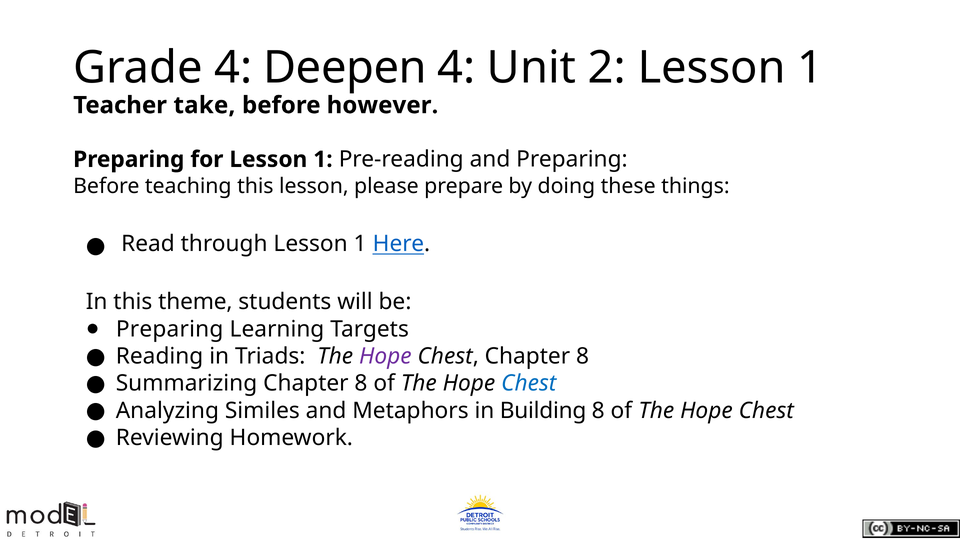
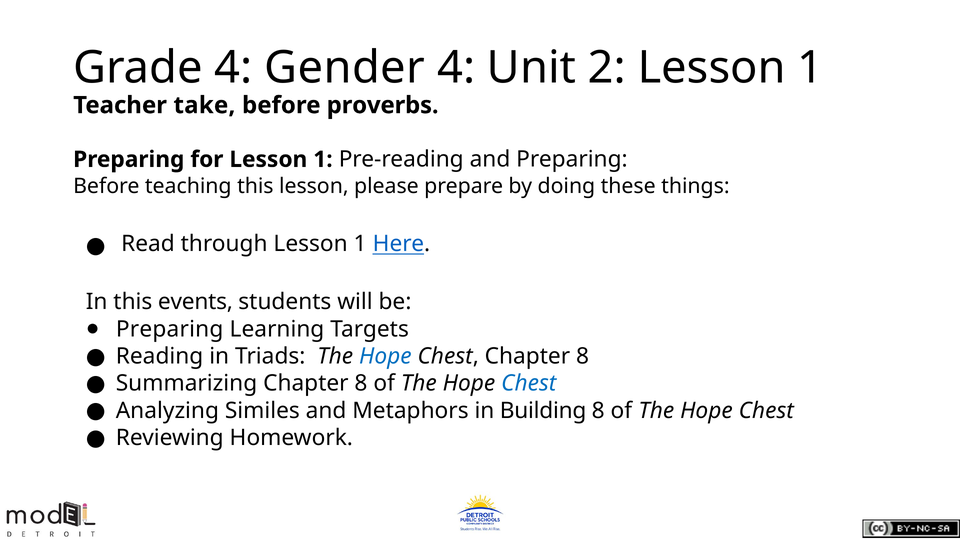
Deepen: Deepen -> Gender (345, 68)
however: however -> proverbs (383, 105)
theme: theme -> events (195, 302)
Hope colour: purple -> blue (385, 356)
